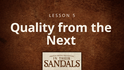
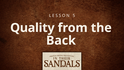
Next: Next -> Back (61, 40)
